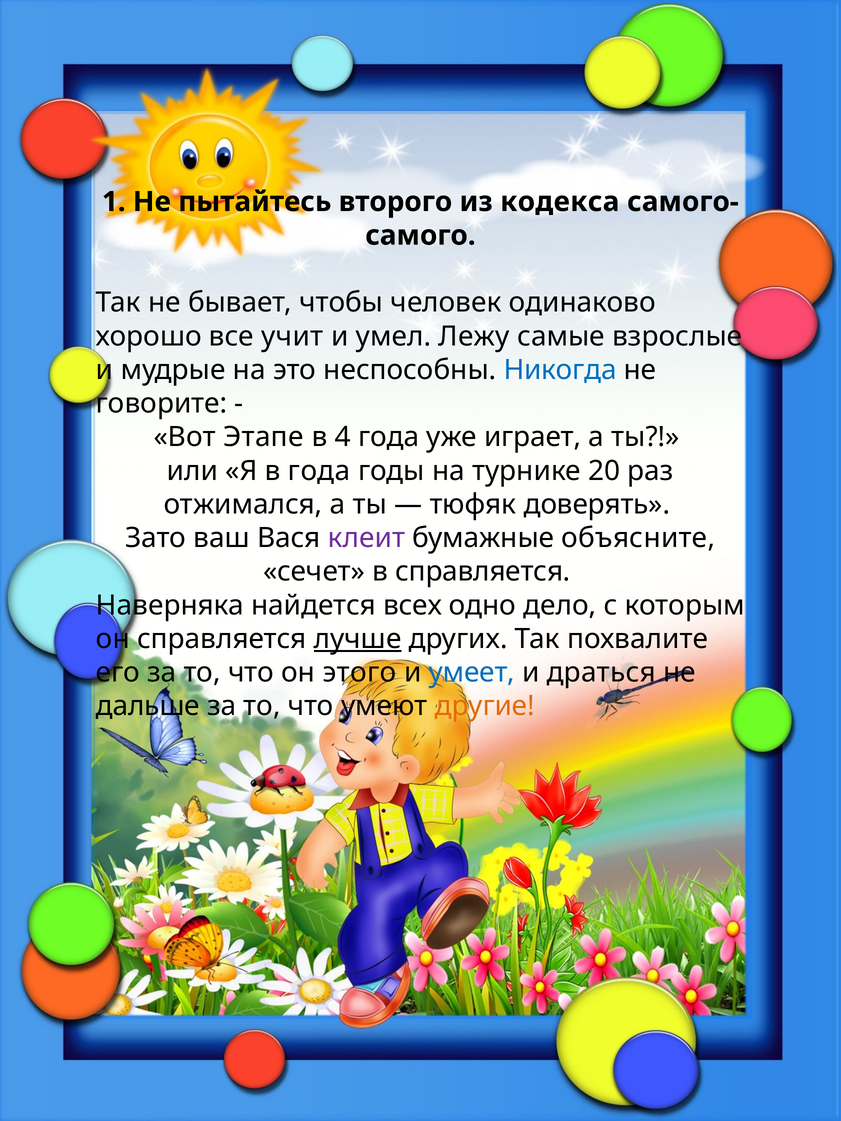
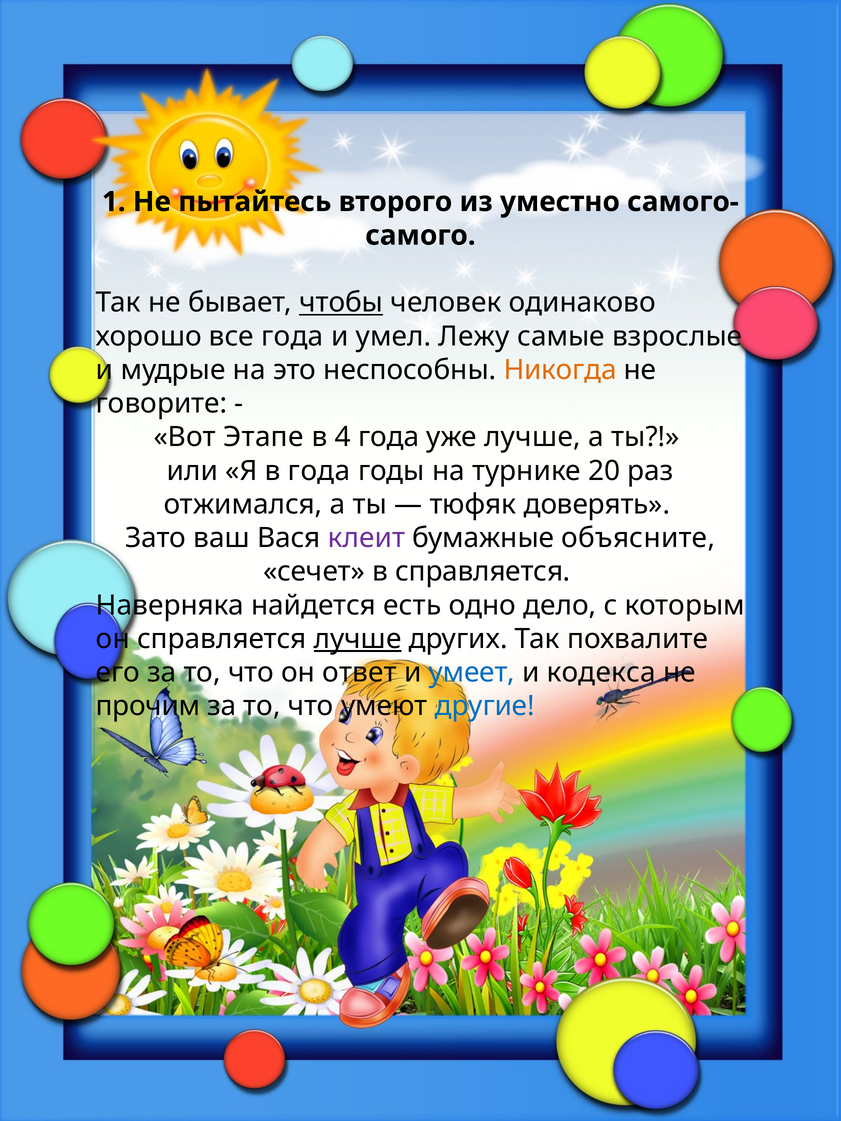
кодекса: кодекса -> уместно (560, 202)
чтобы underline: none -> present (341, 303)
все учит: учит -> года (292, 336)
Никогда colour: blue -> orange (560, 370)
уже играет: играет -> лучше (532, 437)
всех: всех -> есть (412, 606)
этого: этого -> ответ (360, 673)
драться: драться -> кодекса (601, 673)
дальше: дальше -> прочим (148, 706)
другие colour: orange -> blue (485, 706)
